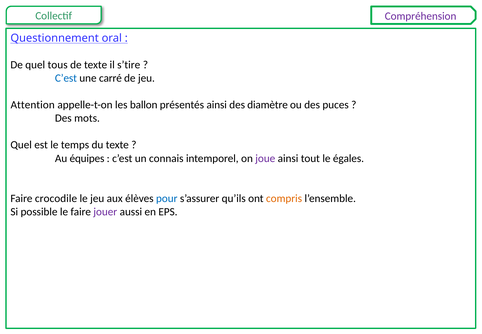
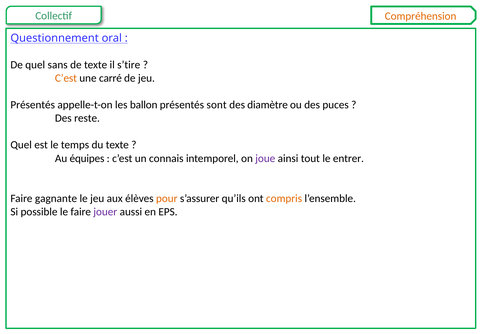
Compréhension colour: purple -> orange (421, 16)
tous: tous -> sans (58, 65)
C’est colour: blue -> orange (66, 78)
Attention: Attention -> Présentés (33, 105)
présentés ainsi: ainsi -> sont (217, 105)
mots: mots -> reste (87, 118)
égales: égales -> entrer (348, 158)
crocodile: crocodile -> gagnante (56, 198)
pour colour: blue -> orange (167, 198)
